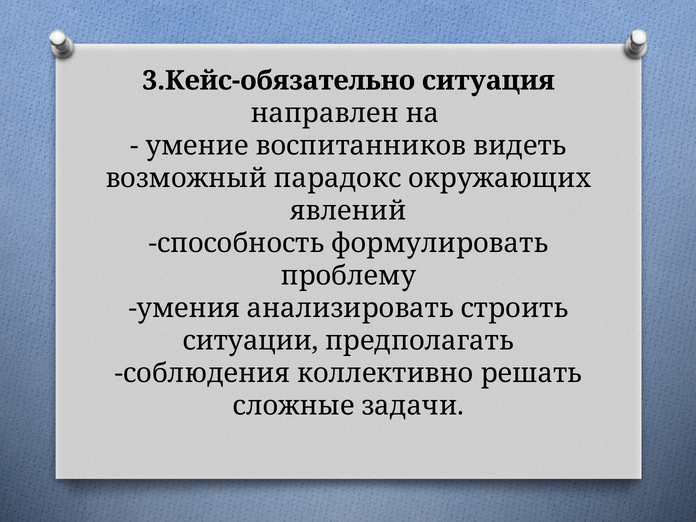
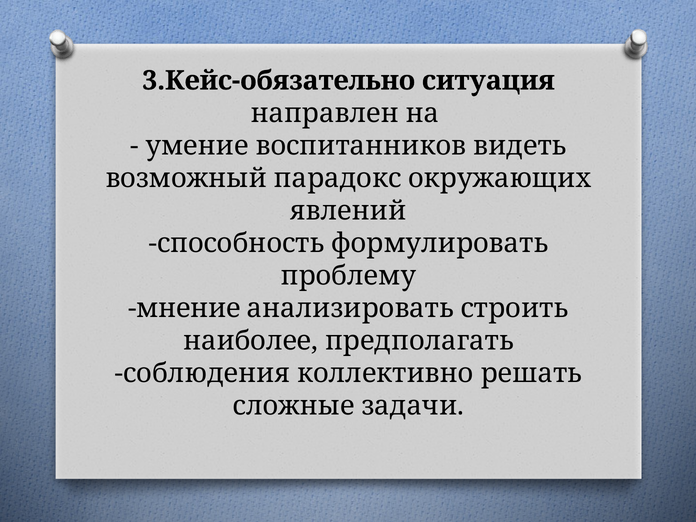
умения: умения -> мнение (184, 308)
ситуации: ситуации -> наиболее (251, 341)
